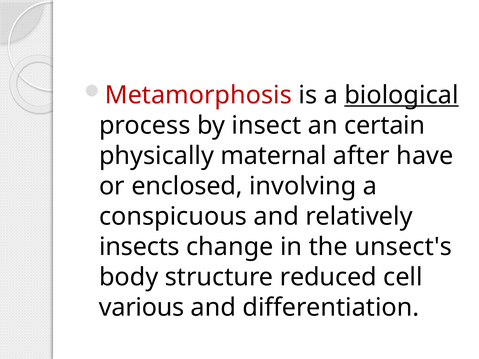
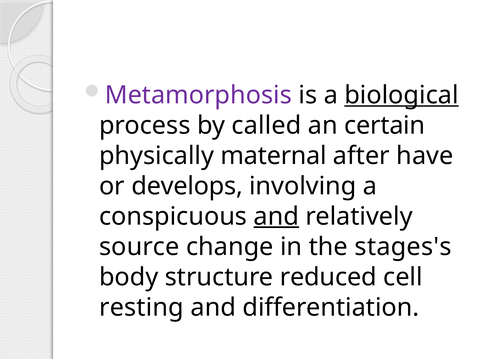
Metamorphosis colour: red -> purple (198, 95)
insect: insect -> called (266, 125)
enclosed: enclosed -> develops (187, 186)
and underline: none -> present (276, 217)
insects: insects -> source (139, 247)
unsect's: unsect's -> stages's (403, 247)
various: various -> resting (141, 308)
